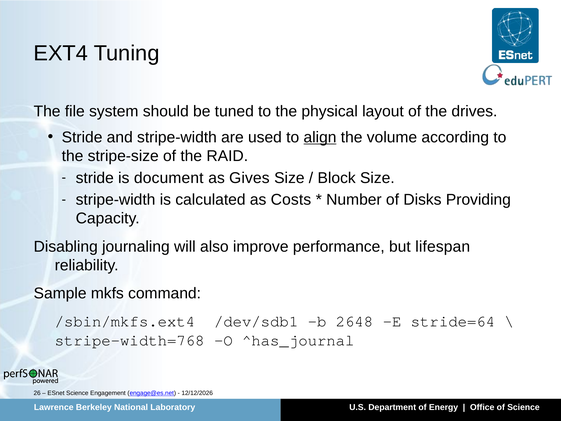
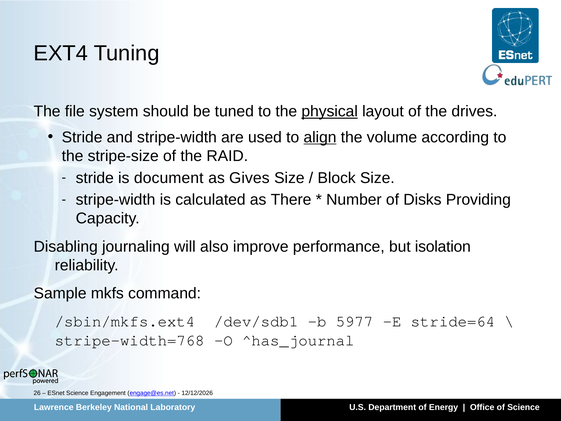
physical underline: none -> present (330, 111)
Costs: Costs -> There (291, 200)
lifespan: lifespan -> isolation (443, 246)
2648: 2648 -> 5977 (355, 321)
